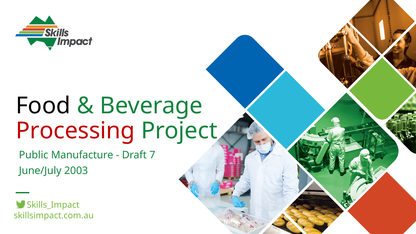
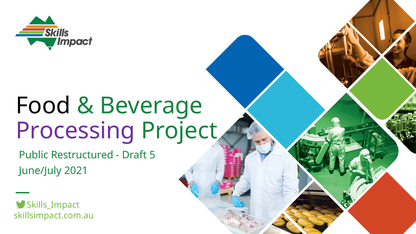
Processing colour: red -> purple (75, 131)
Manufacture: Manufacture -> Restructured (82, 155)
7: 7 -> 5 (152, 155)
2003: 2003 -> 2021 (76, 171)
